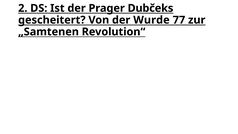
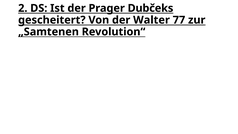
Wurde: Wurde -> Walter (151, 20)
